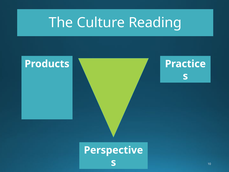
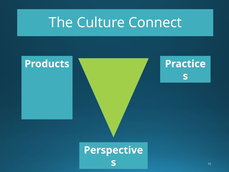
Reading: Reading -> Connect (155, 23)
